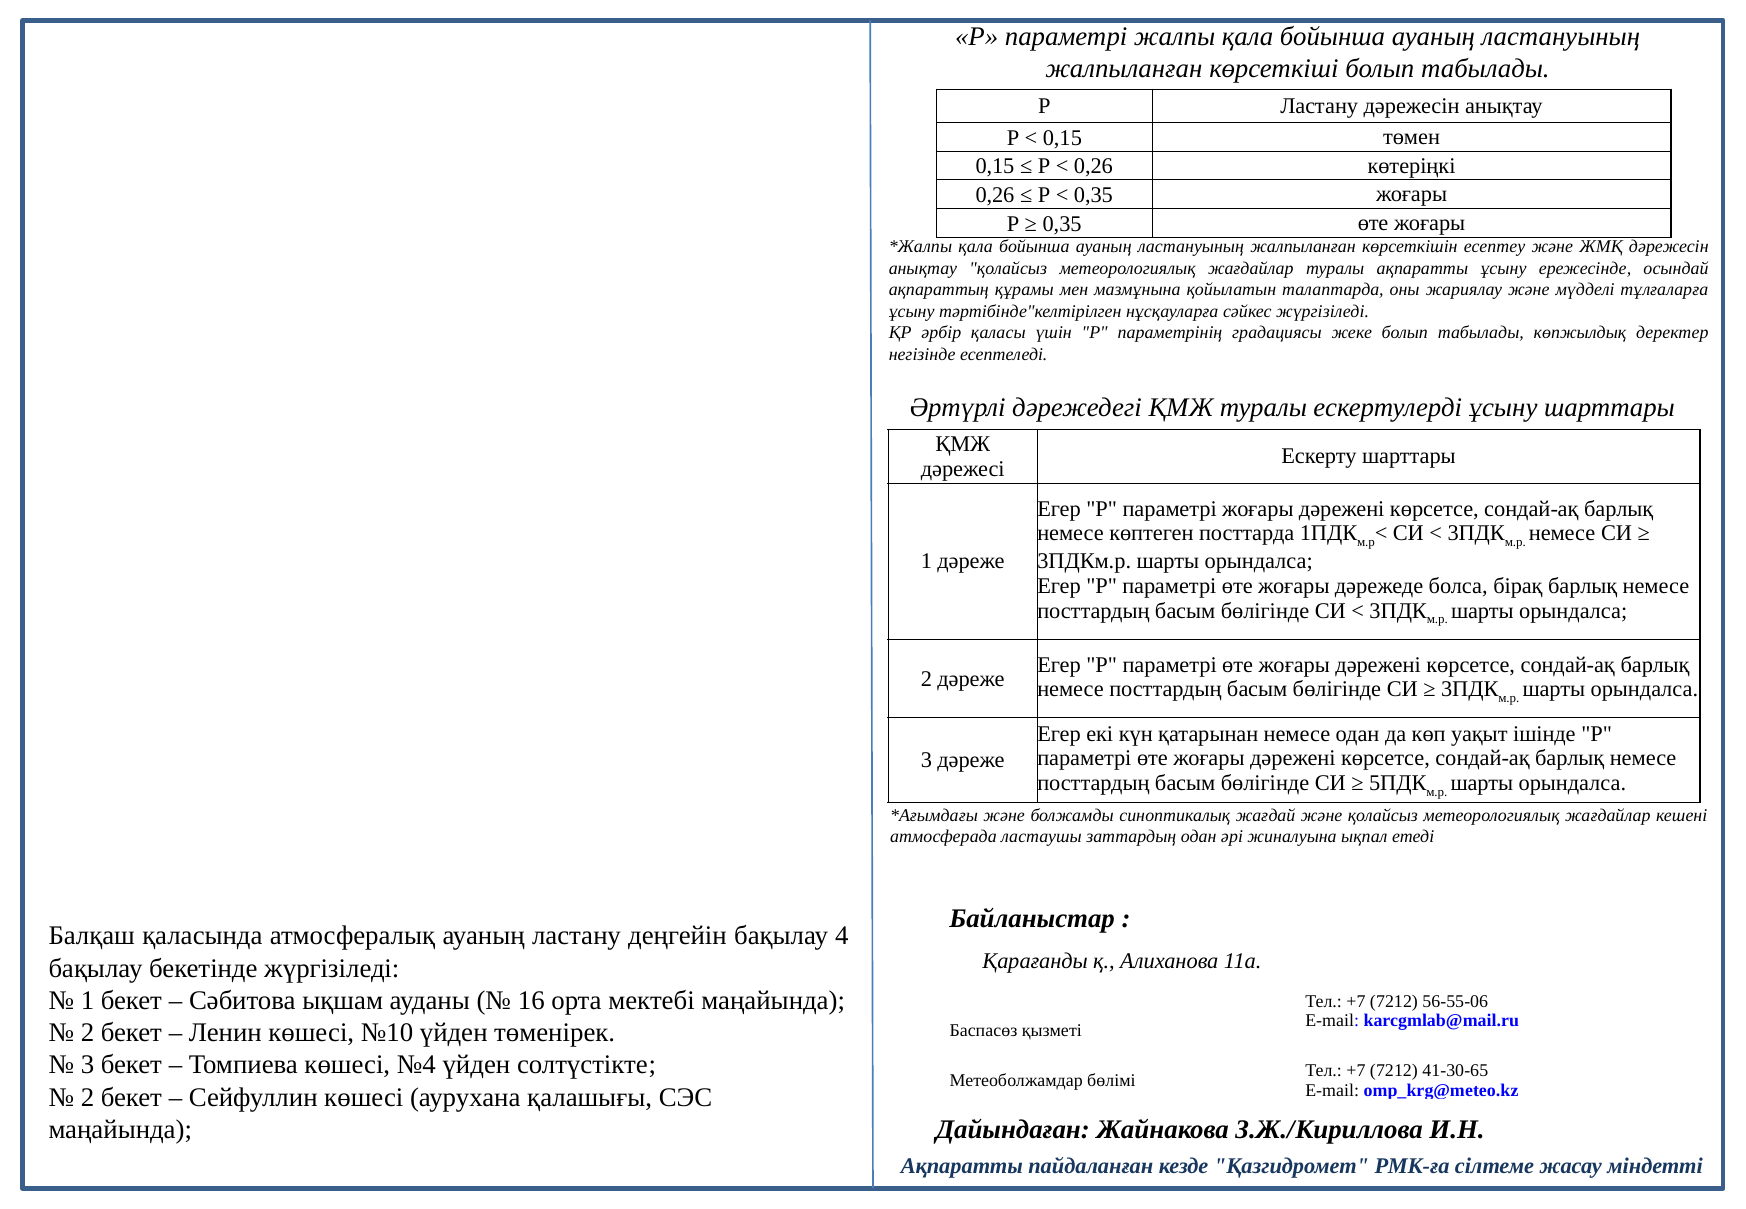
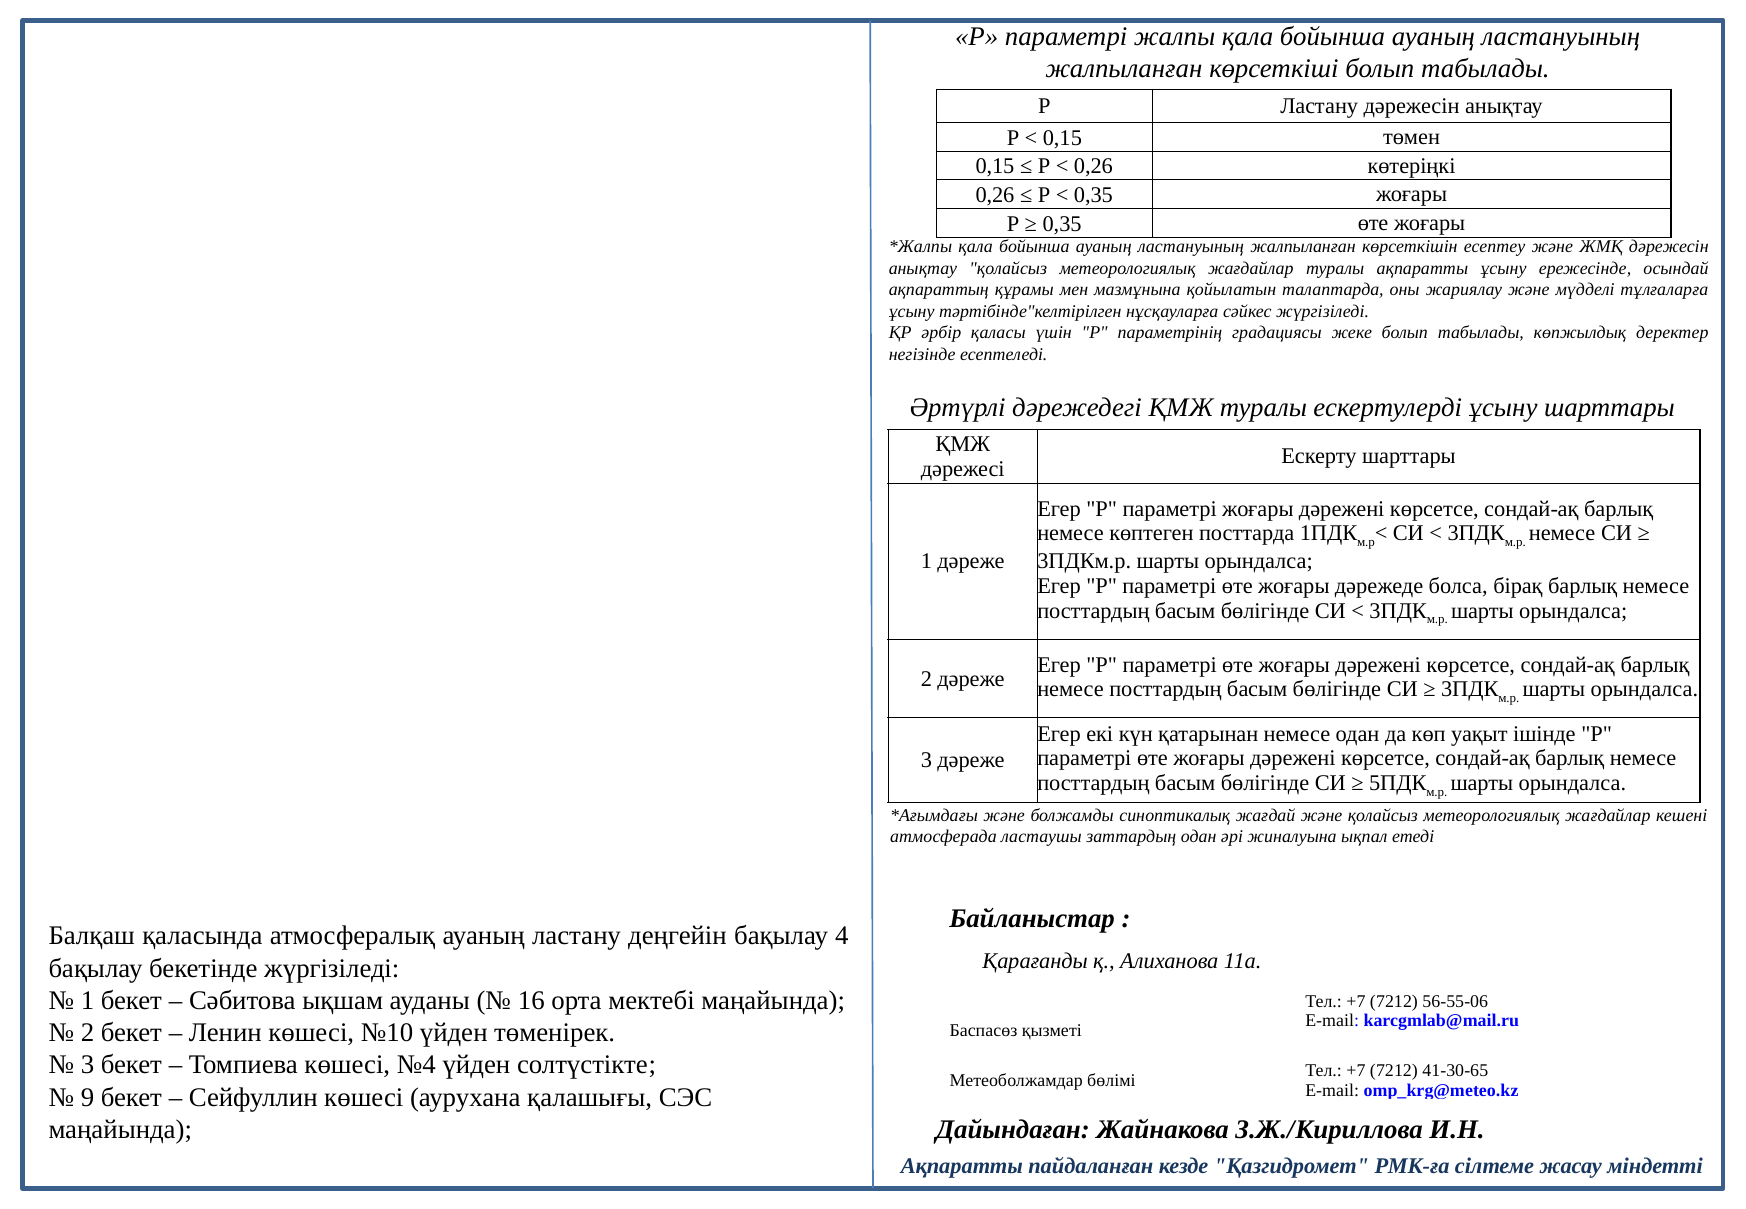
2: 2 -> 9 (87, 1097)
